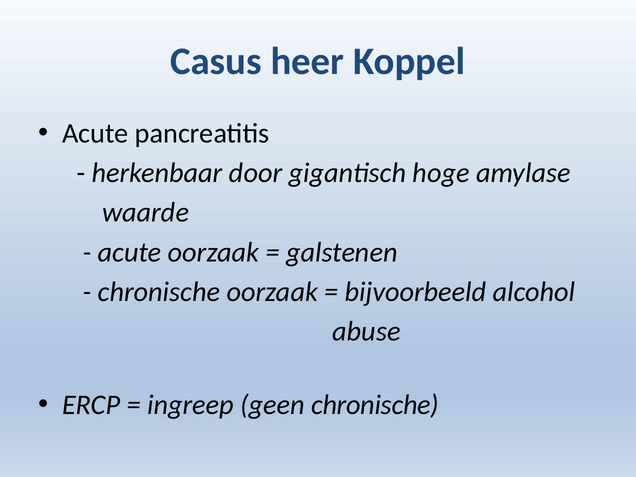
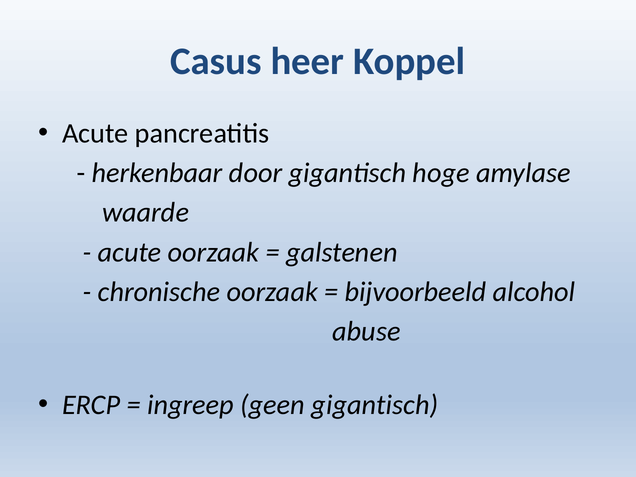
geen chronische: chronische -> gigantisch (375, 405)
